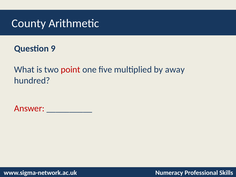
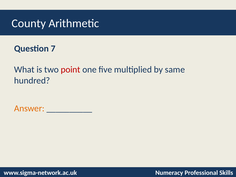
9: 9 -> 7 (53, 49)
away: away -> same (175, 69)
Answer colour: red -> orange (29, 108)
